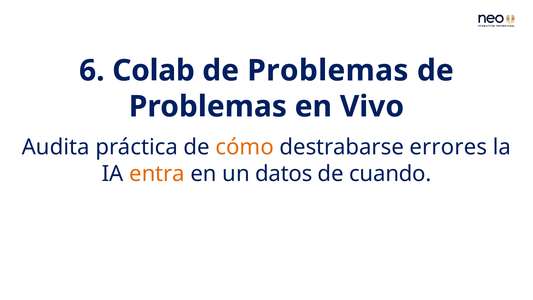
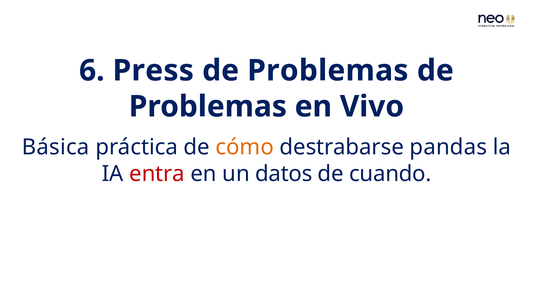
Colab: Colab -> Press (153, 71)
Audita: Audita -> Básica (56, 147)
errores: errores -> pandas (448, 147)
entra colour: orange -> red (157, 174)
